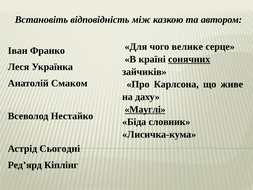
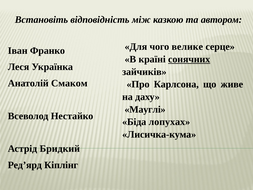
Мауглі underline: present -> none (145, 109)
словник: словник -> лопухах (169, 122)
Сьогодні: Сьогодні -> Бридкий (60, 148)
